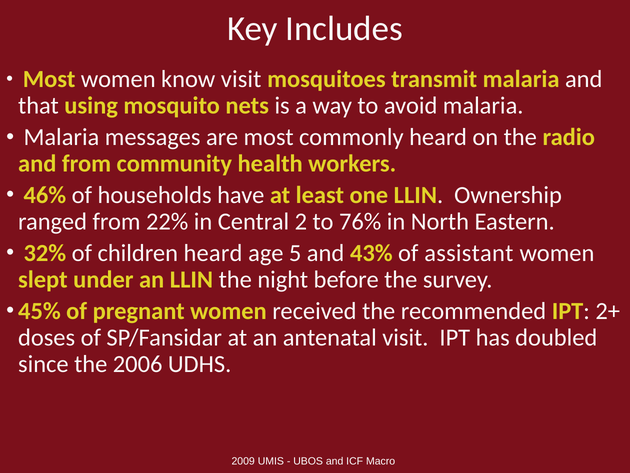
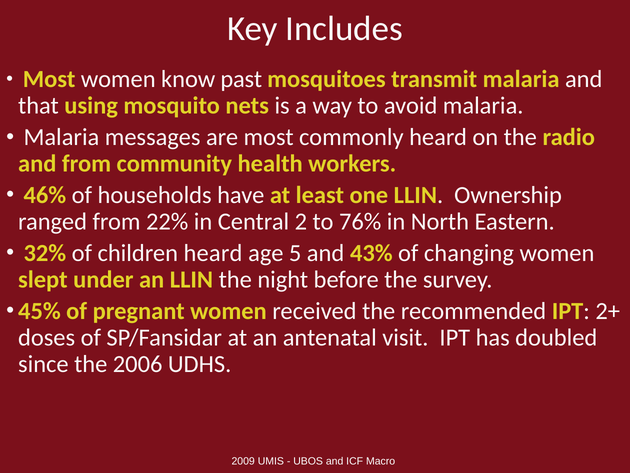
know visit: visit -> past (241, 79)
assistant: assistant -> changing (469, 253)
